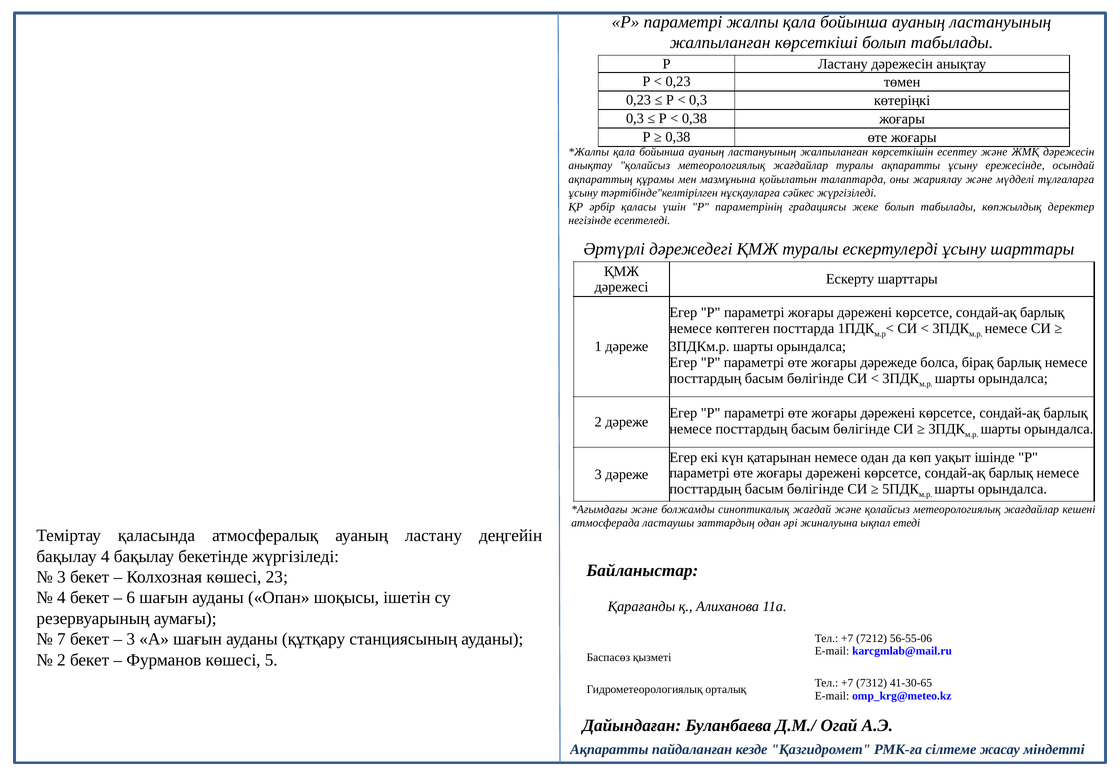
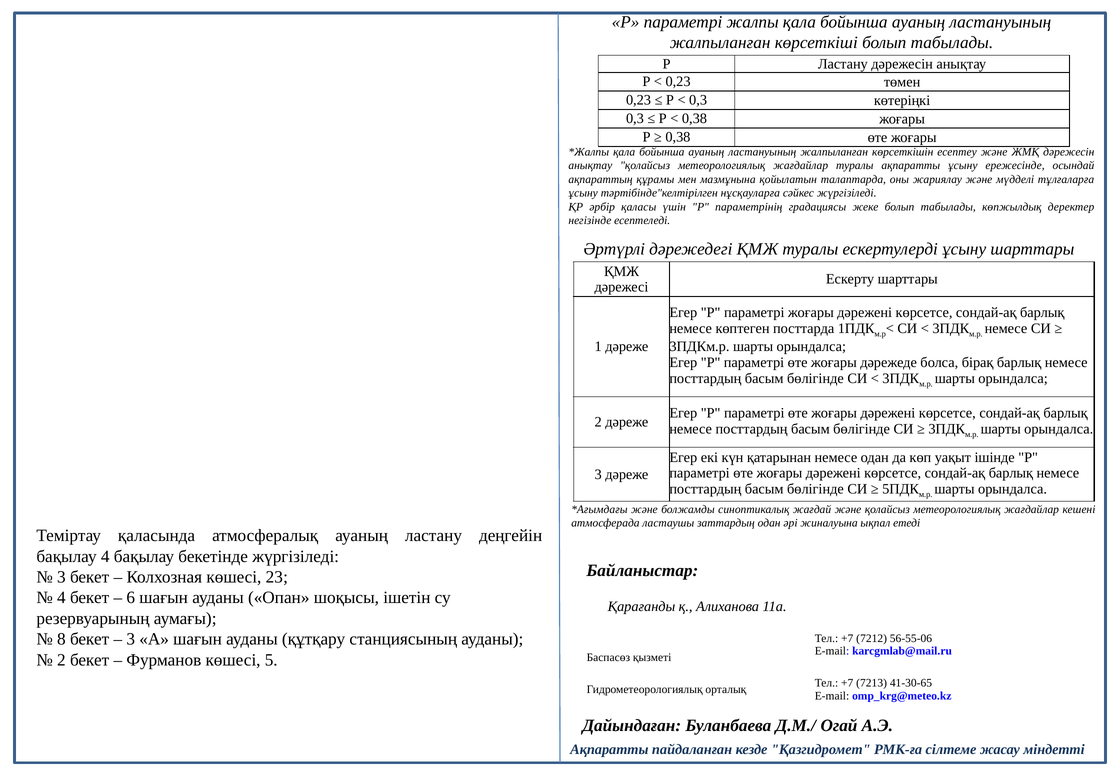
7: 7 -> 8 (61, 639)
7312: 7312 -> 7213 (872, 683)
